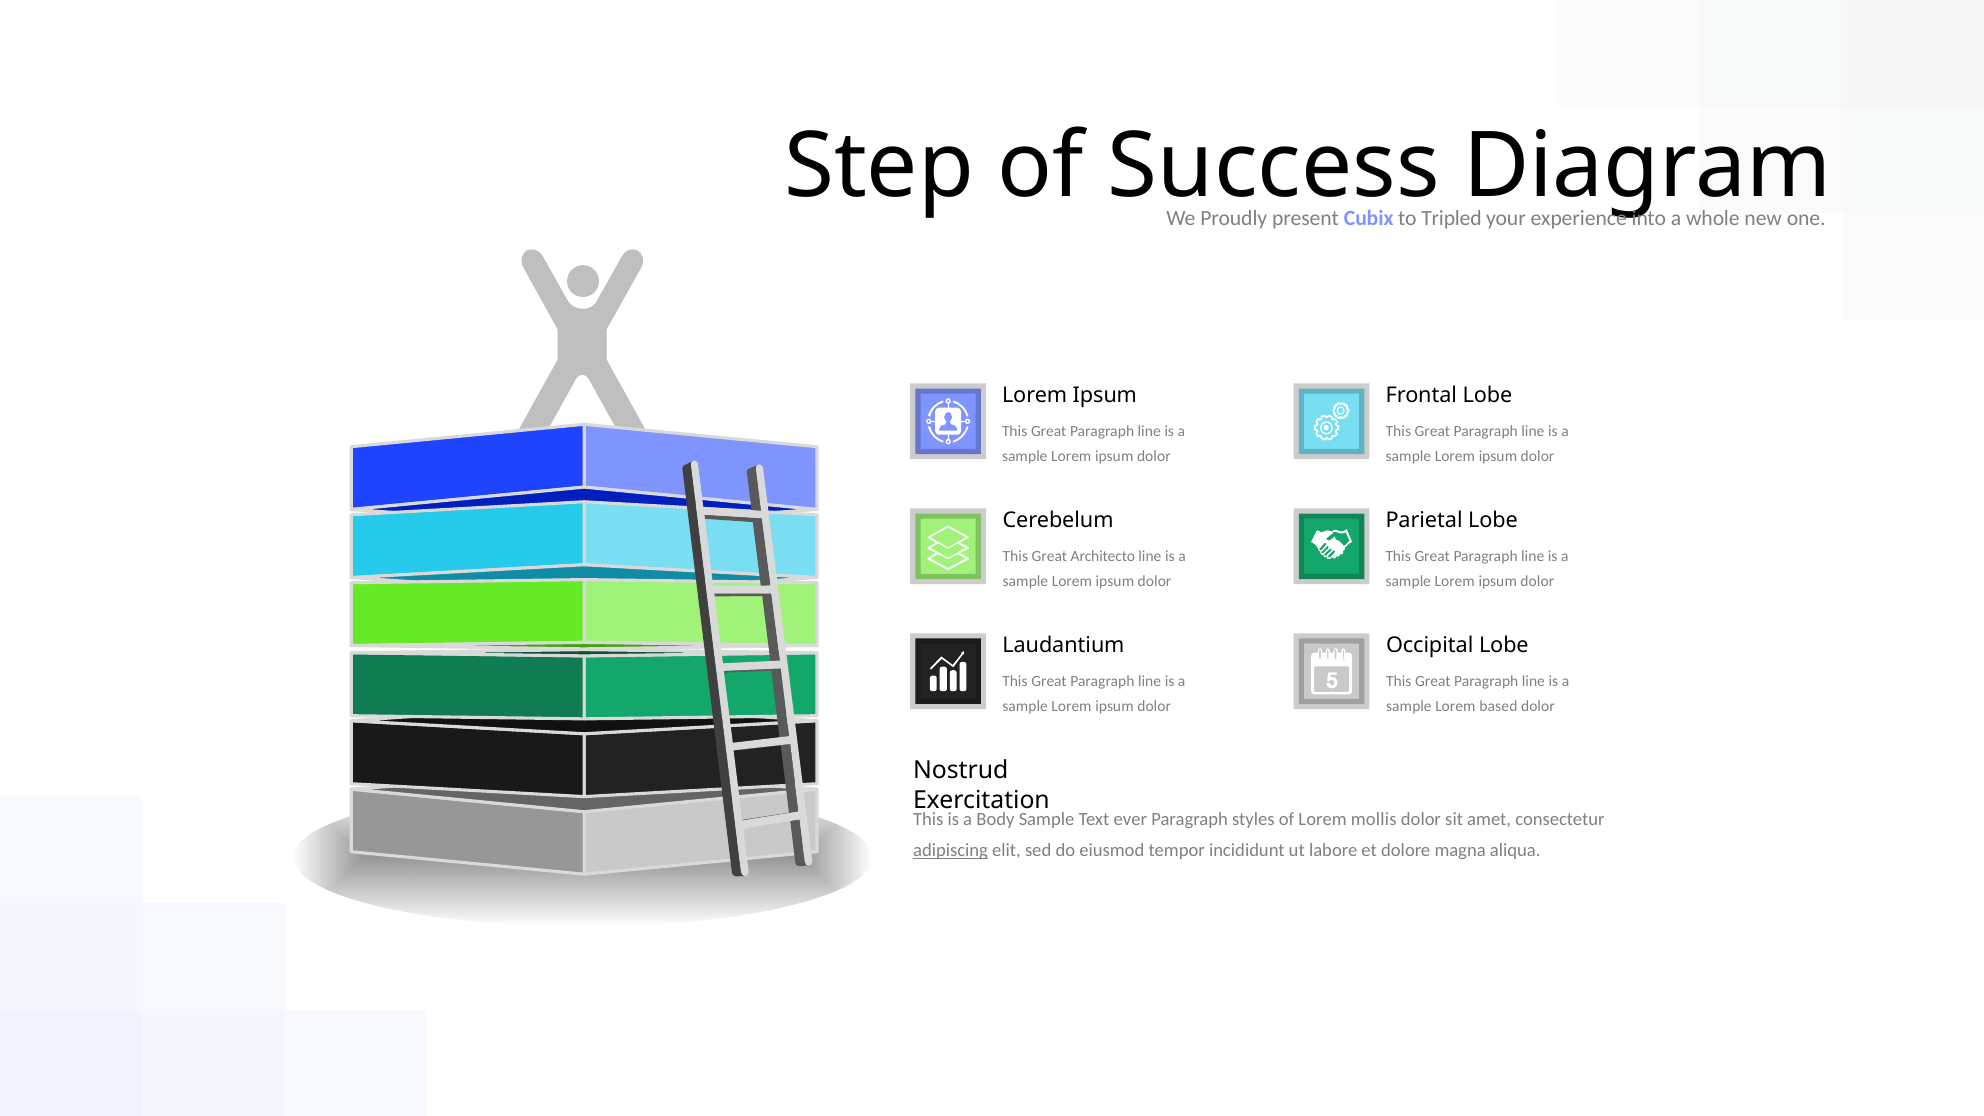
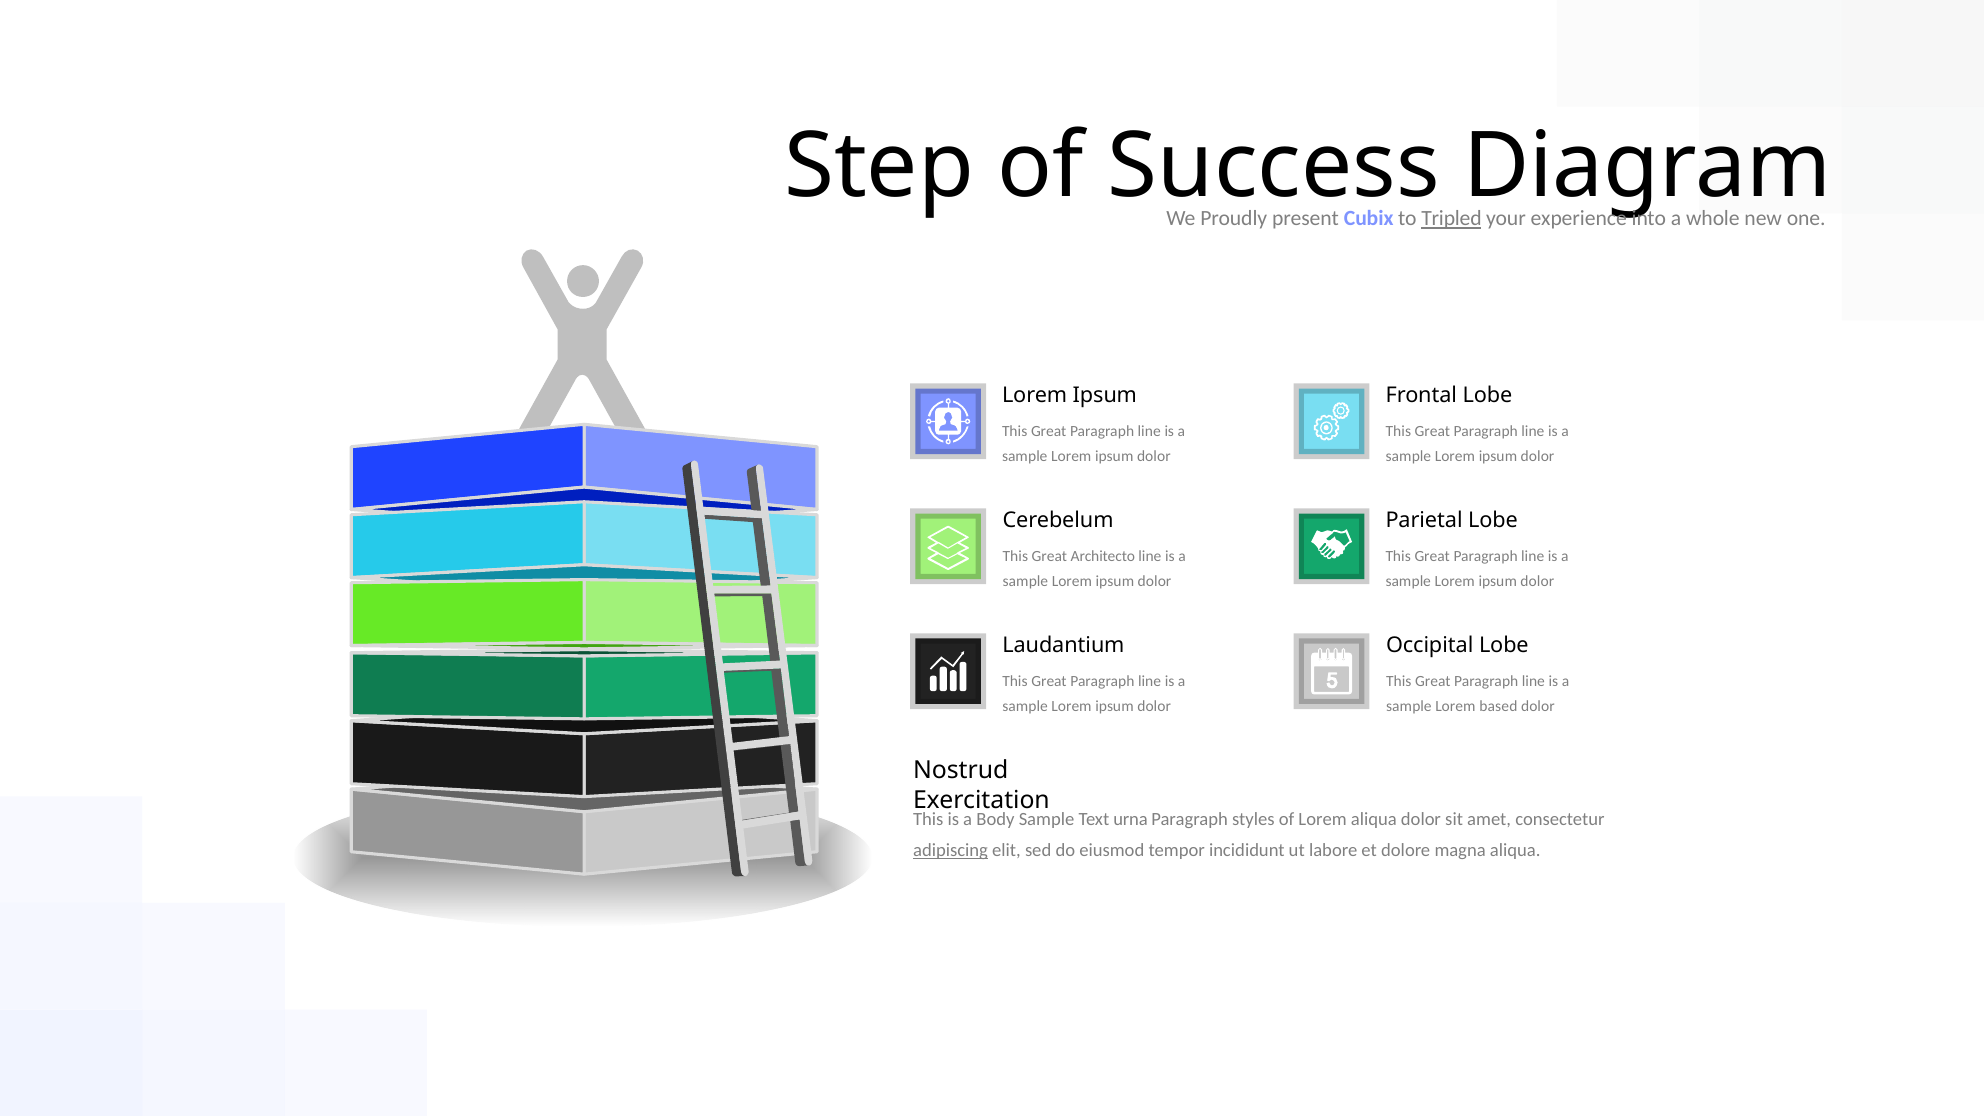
Tripled underline: none -> present (1451, 219)
ever: ever -> urna (1130, 819)
Lorem mollis: mollis -> aliqua (1374, 819)
